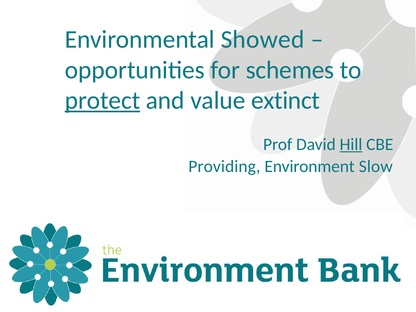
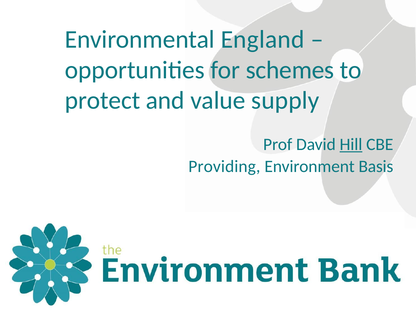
Showed: Showed -> England (263, 40)
protect underline: present -> none (102, 100)
extinct: extinct -> supply (285, 100)
Slow: Slow -> Basis (376, 167)
